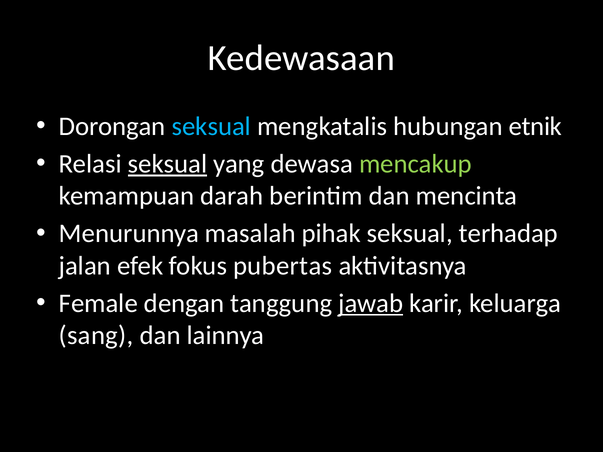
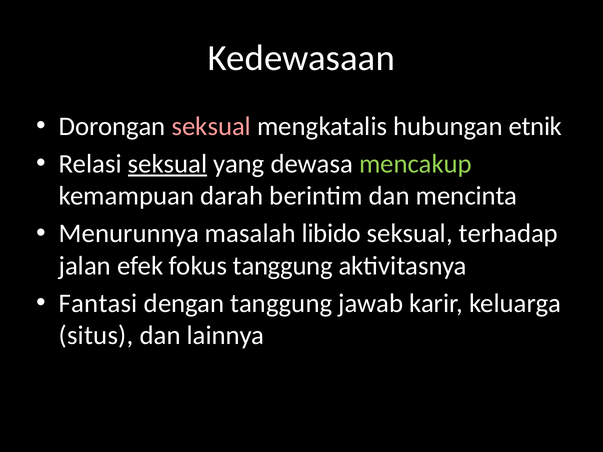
seksual colour: light blue -> pink (211, 126)
pihak: pihak -> libido (331, 234)
fokus pubertas: pubertas -> tanggung (283, 266)
Female: Female -> Fantasi (98, 303)
jawab underline: present -> none (371, 303)
sang: sang -> situs (96, 336)
